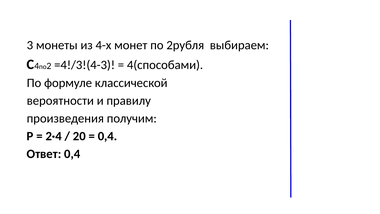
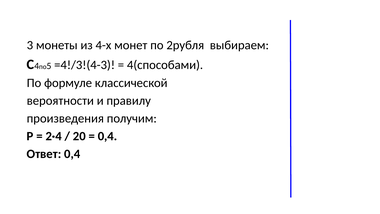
2: 2 -> 5 (49, 66)
